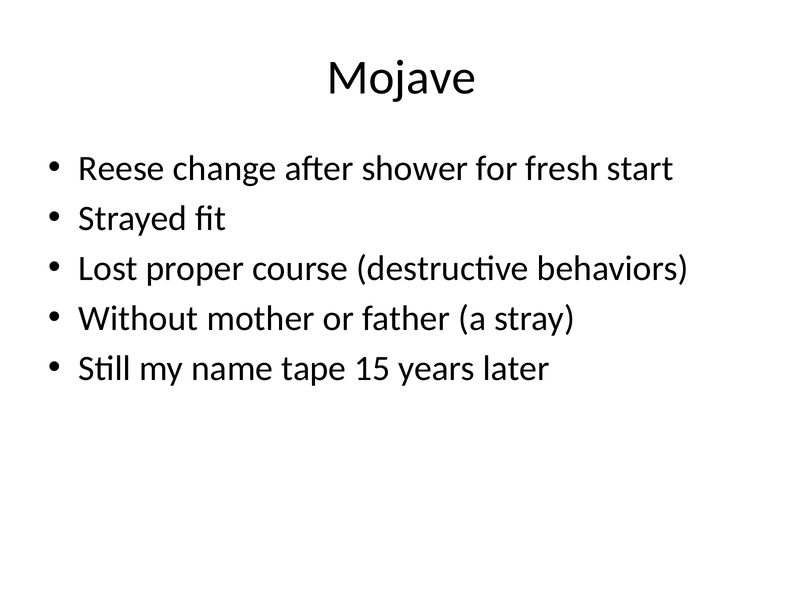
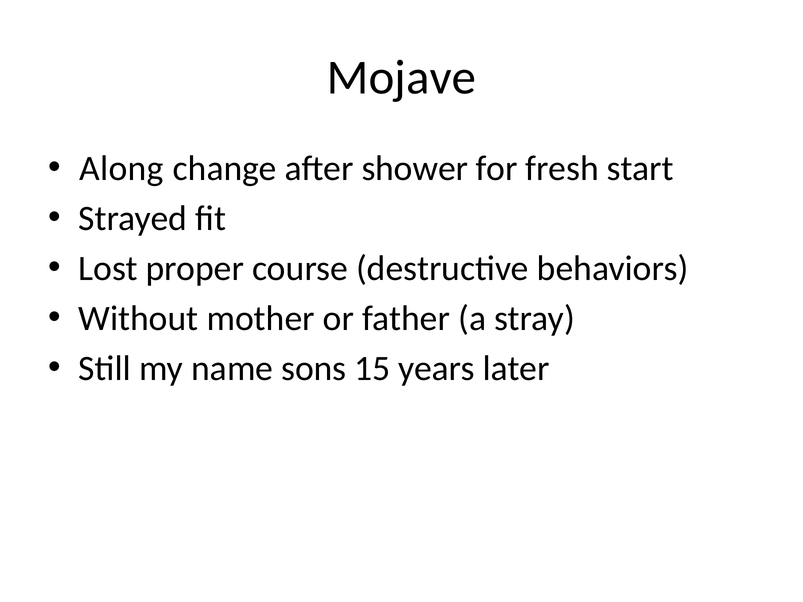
Reese: Reese -> Along (121, 168)
tape: tape -> sons (314, 368)
